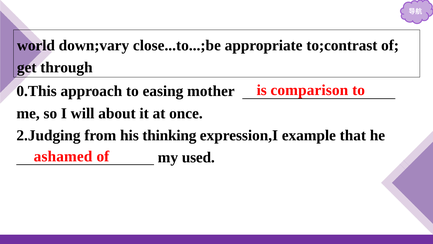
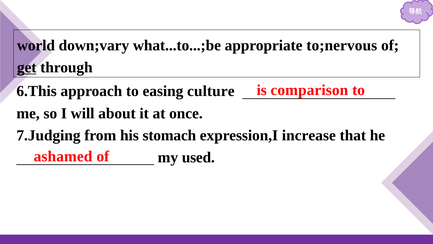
close...to...;be: close...to...;be -> what...to...;be (177, 45)
to;contrast: to;contrast -> to;nervous (342, 45)
get underline: none -> present (27, 67)
0.This: 0.This -> 6.This (37, 91)
mother: mother -> culture (211, 91)
2.Judging: 2.Judging -> 7.Judging (48, 135)
thinking: thinking -> stomach (169, 135)
example: example -> increase (309, 135)
